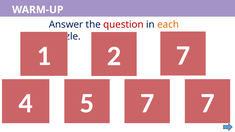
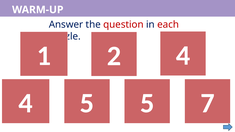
each colour: orange -> red (168, 25)
2 7: 7 -> 4 (183, 56)
5 7: 7 -> 5 (147, 103)
